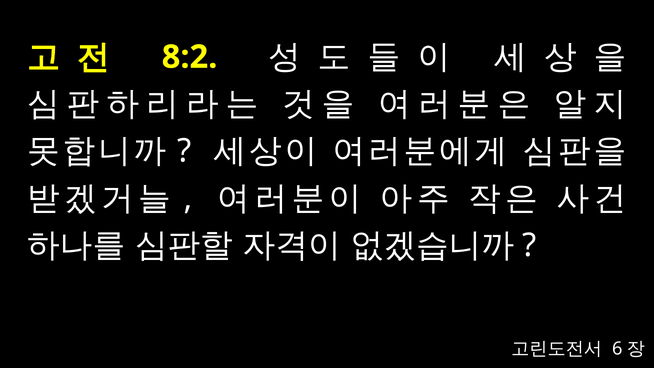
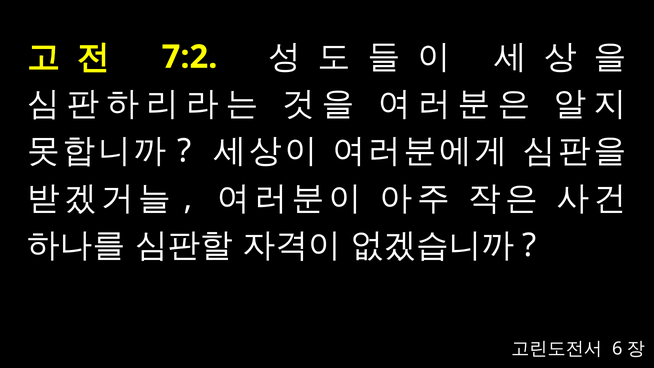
8:2: 8:2 -> 7:2 (190, 57)
